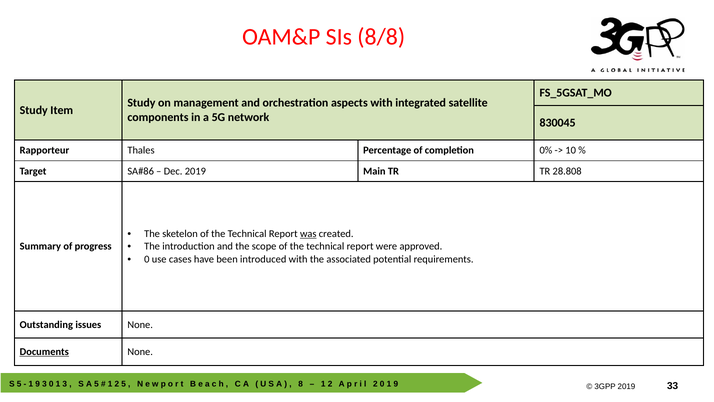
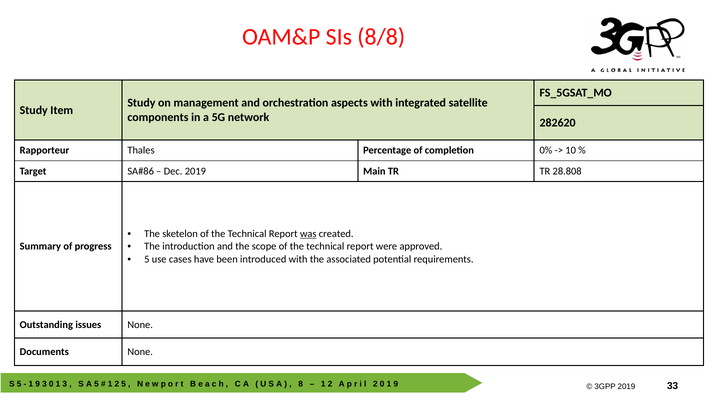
830045: 830045 -> 282620 (558, 123)
0: 0 -> 5 (147, 259)
Documents underline: present -> none (44, 352)
